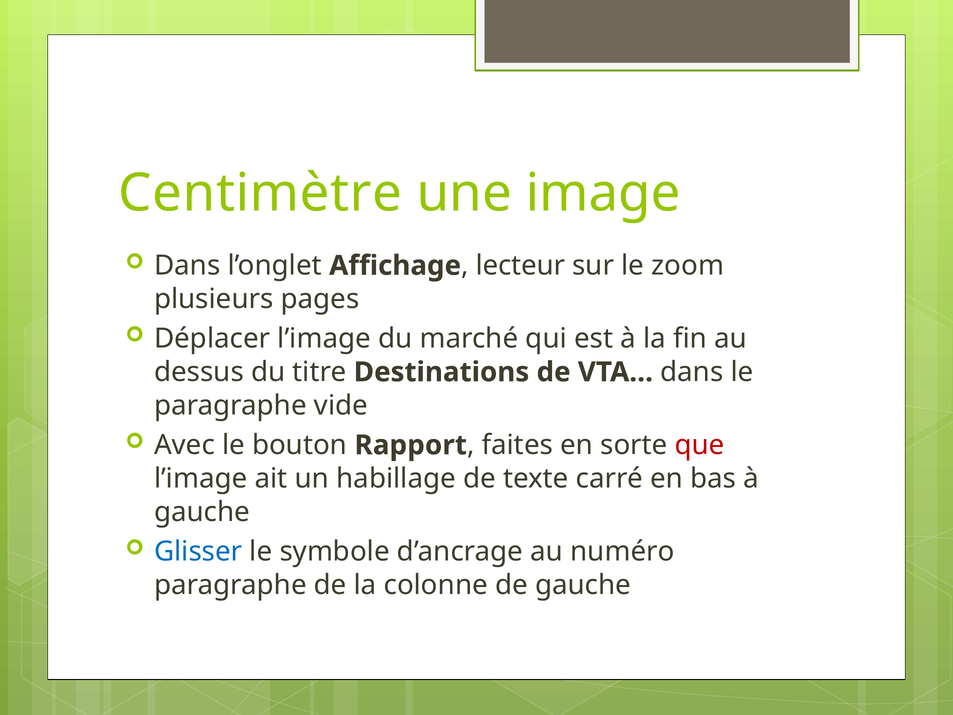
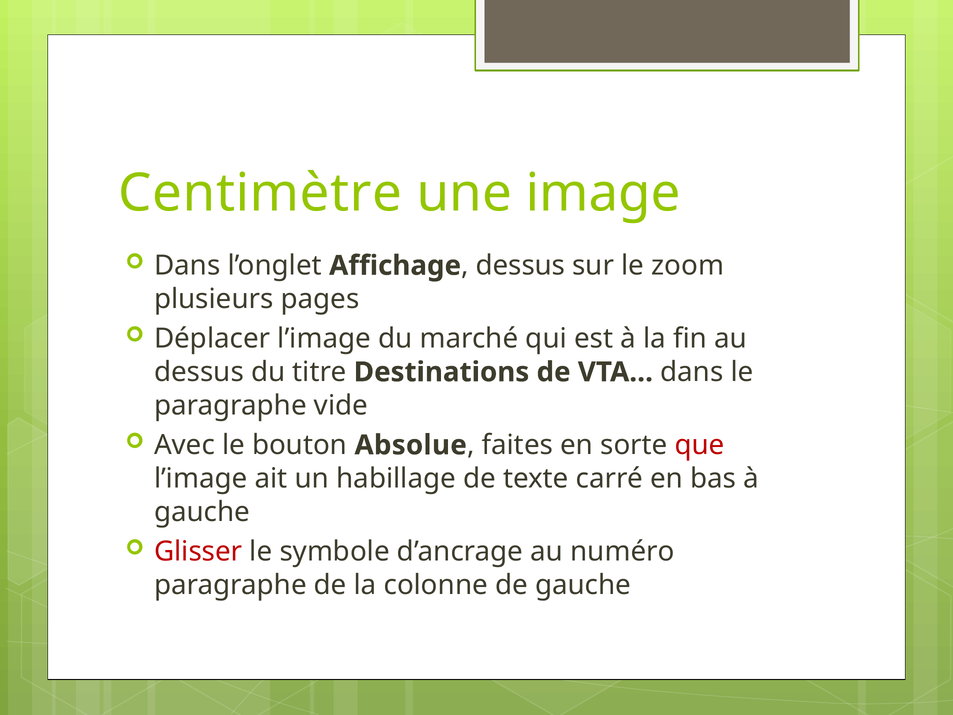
lecteur: lecteur -> dessus (520, 266)
Rapport: Rapport -> Absolue (411, 445)
Glisser colour: blue -> red (198, 551)
